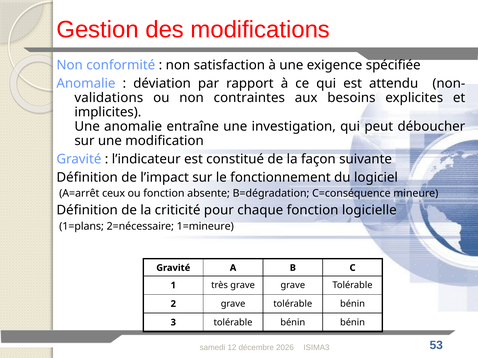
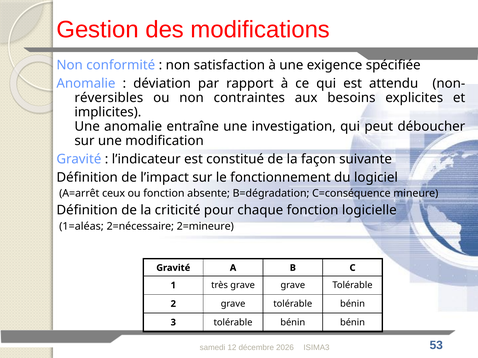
validations: validations -> réversibles (109, 98)
1=plans: 1=plans -> 1=aléas (81, 227)
1=mineure: 1=mineure -> 2=mineure (205, 227)
